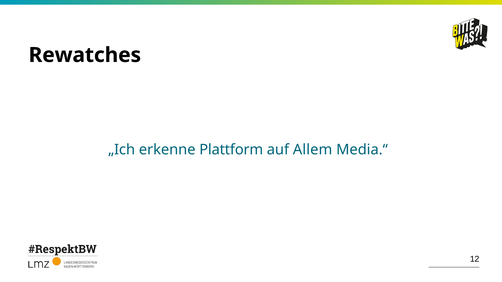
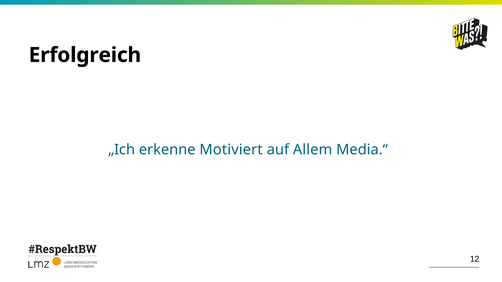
Rewatches: Rewatches -> Erfolgreich (85, 55)
Plattform: Plattform -> Motiviert (231, 150)
